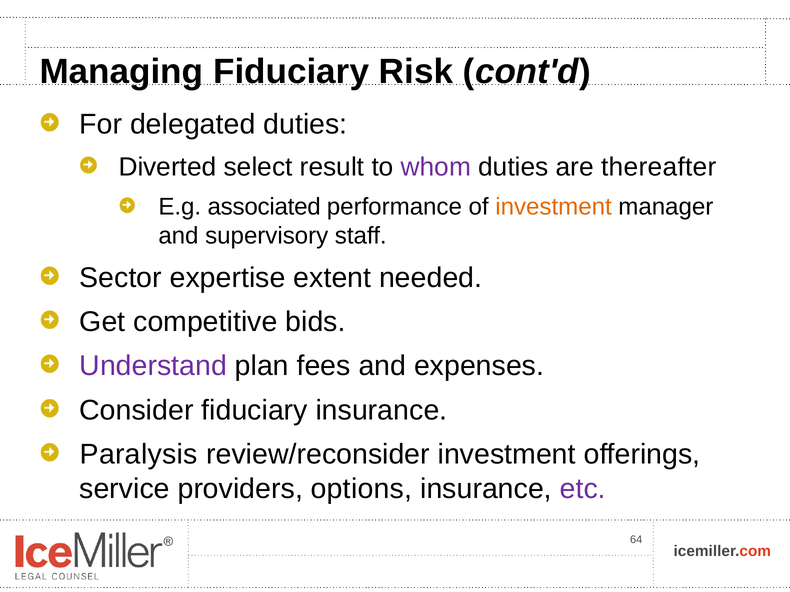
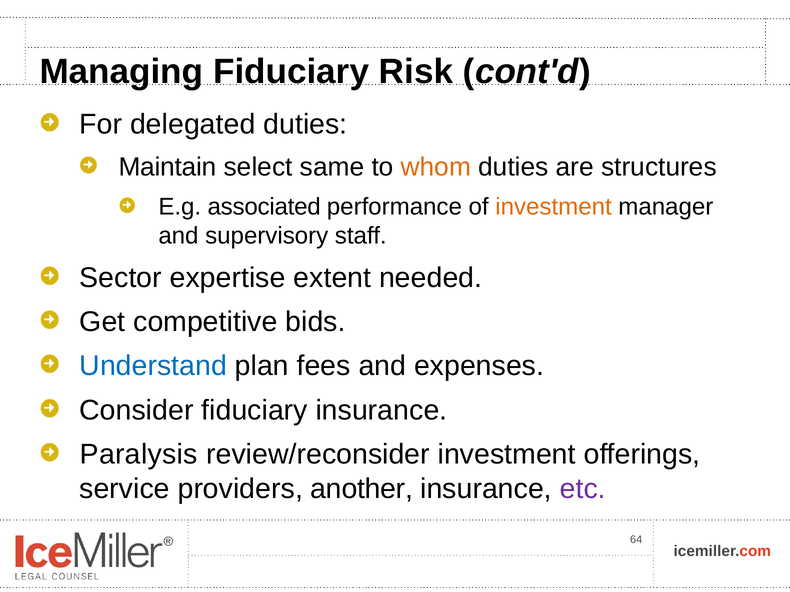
Diverted: Diverted -> Maintain (168, 167)
result: result -> same (332, 167)
whom colour: purple -> orange (436, 167)
thereafter: thereafter -> structures (659, 167)
Understand colour: purple -> blue (153, 366)
options: options -> another (362, 489)
